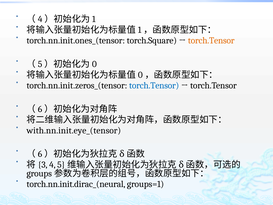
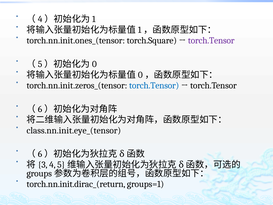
torch.Tensor colour: orange -> purple (211, 41)
with.nn.init.eye_(tensor: with.nn.init.eye_(tensor -> class.nn.init.eye_(tensor (74, 130)
torch.nn.init.dirac_(neural: torch.nn.init.dirac_(neural -> torch.nn.init.dirac_(return (76, 184)
